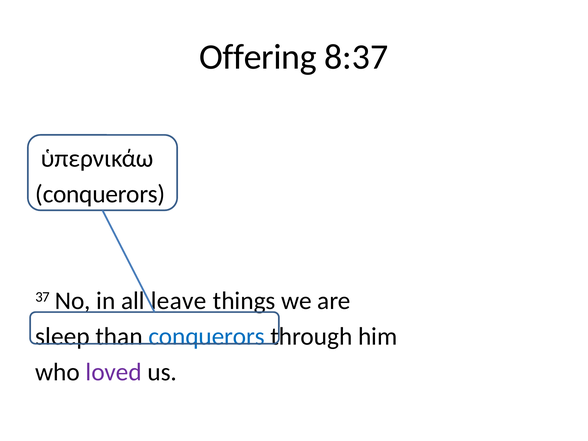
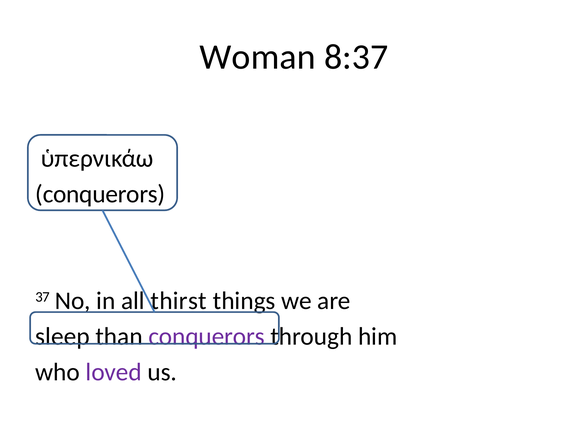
Offering: Offering -> Woman (258, 57)
leave: leave -> thirst (179, 301)
conquerors colour: blue -> purple (207, 337)
